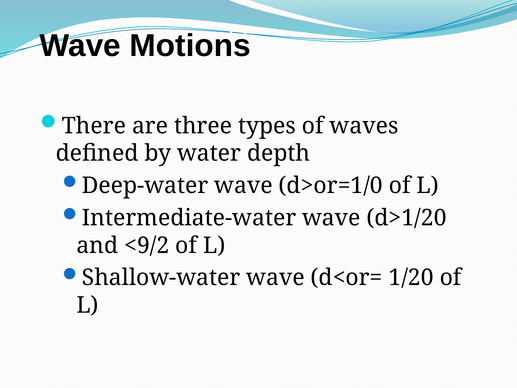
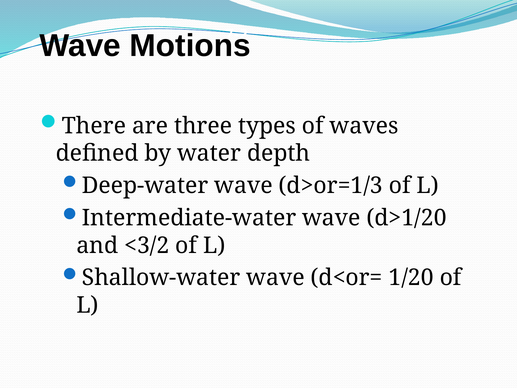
d>or=1/0: d>or=1/0 -> d>or=1/3 (331, 185)
<9/2: <9/2 -> <3/2 (147, 245)
